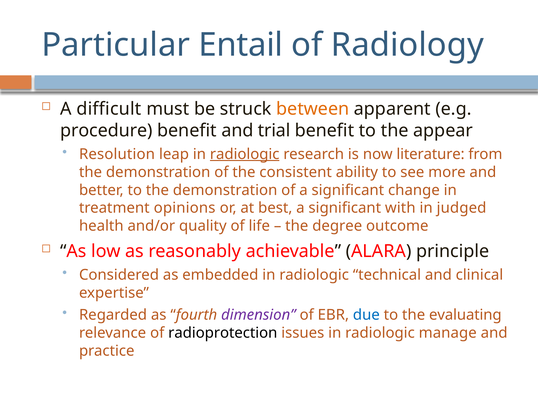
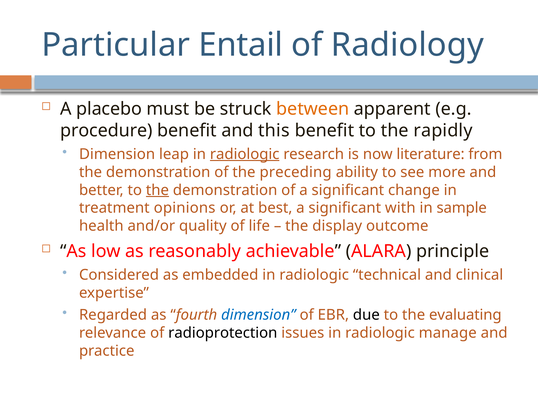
difficult: difficult -> placebo (109, 109)
trial: trial -> this (274, 130)
appear: appear -> rapidly (443, 130)
Resolution: Resolution -> Dimension (117, 154)
consistent: consistent -> preceding (296, 172)
the underline: none -> present (157, 190)
judged: judged -> sample (462, 208)
degree: degree -> display (337, 226)
dimension colour: purple -> blue (258, 315)
due colour: blue -> black (366, 315)
